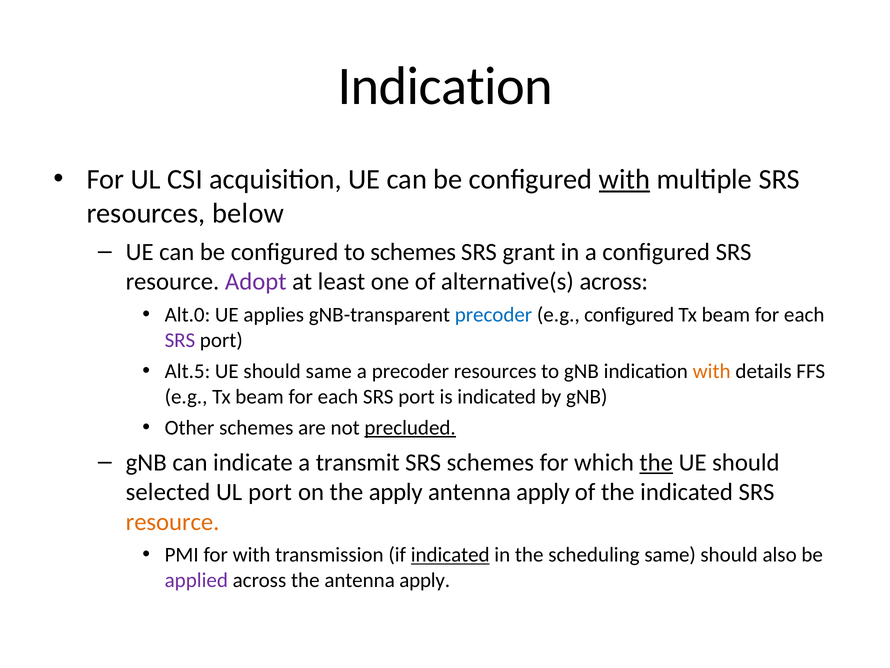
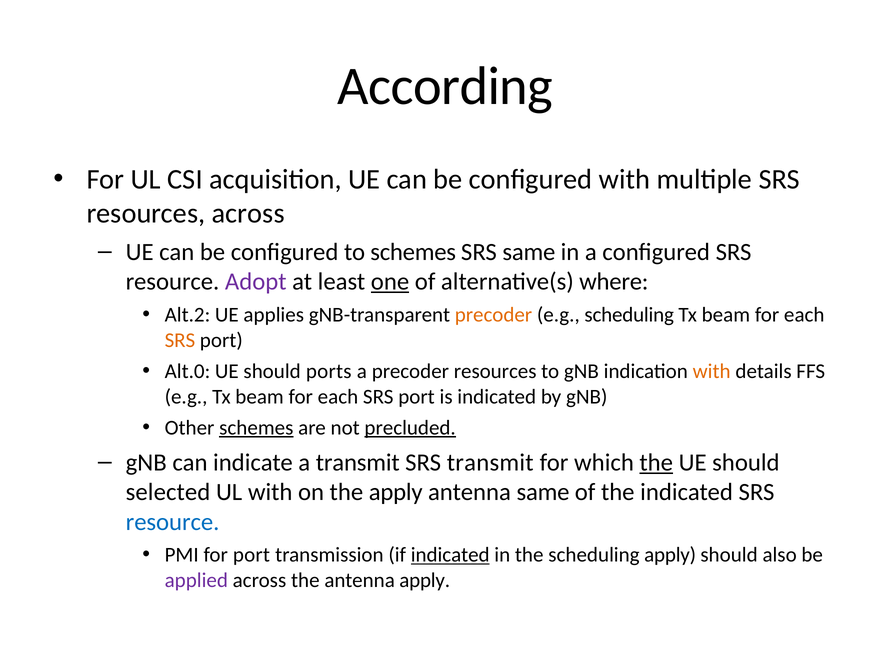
Indication: Indication -> According (445, 86)
with underline: present -> none (624, 179)
resources below: below -> across (248, 213)
SRS grant: grant -> same (529, 252)
one underline: none -> present (390, 282)
alternative(s across: across -> where (614, 282)
Alt.0: Alt.0 -> Alt.2 (187, 315)
precoder colour: blue -> orange (493, 315)
e.g configured: configured -> scheduling (629, 315)
SRS colour: purple -> orange (180, 340)
Alt.5: Alt.5 -> Alt.0 (187, 371)
should same: same -> ports (329, 371)
schemes underline: none -> present (256, 427)
SRS schemes: schemes -> transmit (490, 462)
UL port: port -> with (270, 492)
apply: apply -> same (543, 492)
resource colour: orange -> blue (173, 521)
for with: with -> port (251, 555)
scheduling same: same -> apply (670, 555)
